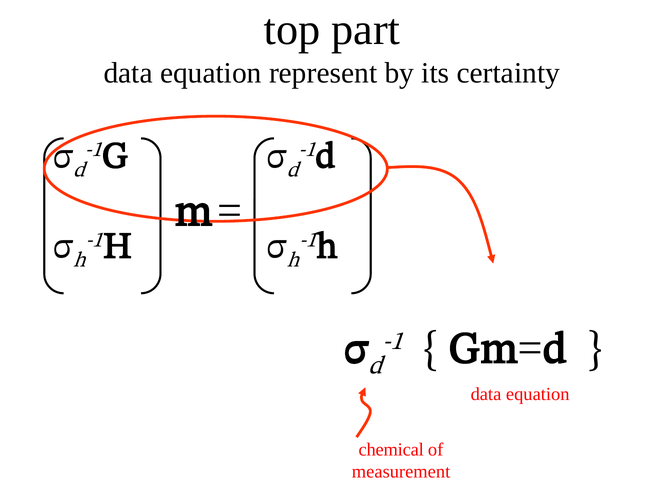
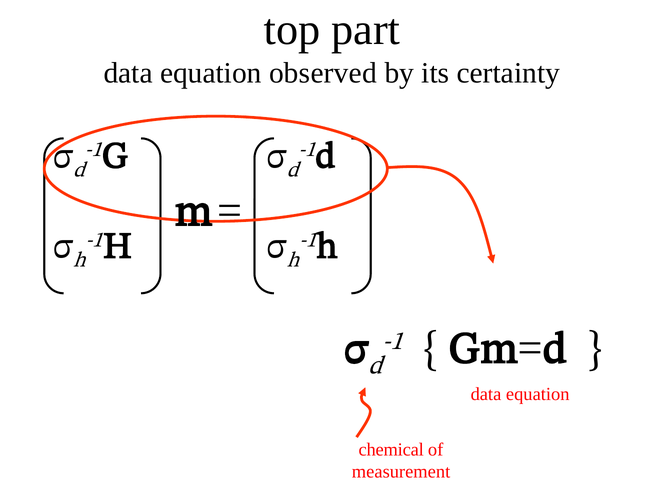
represent: represent -> observed (323, 73)
